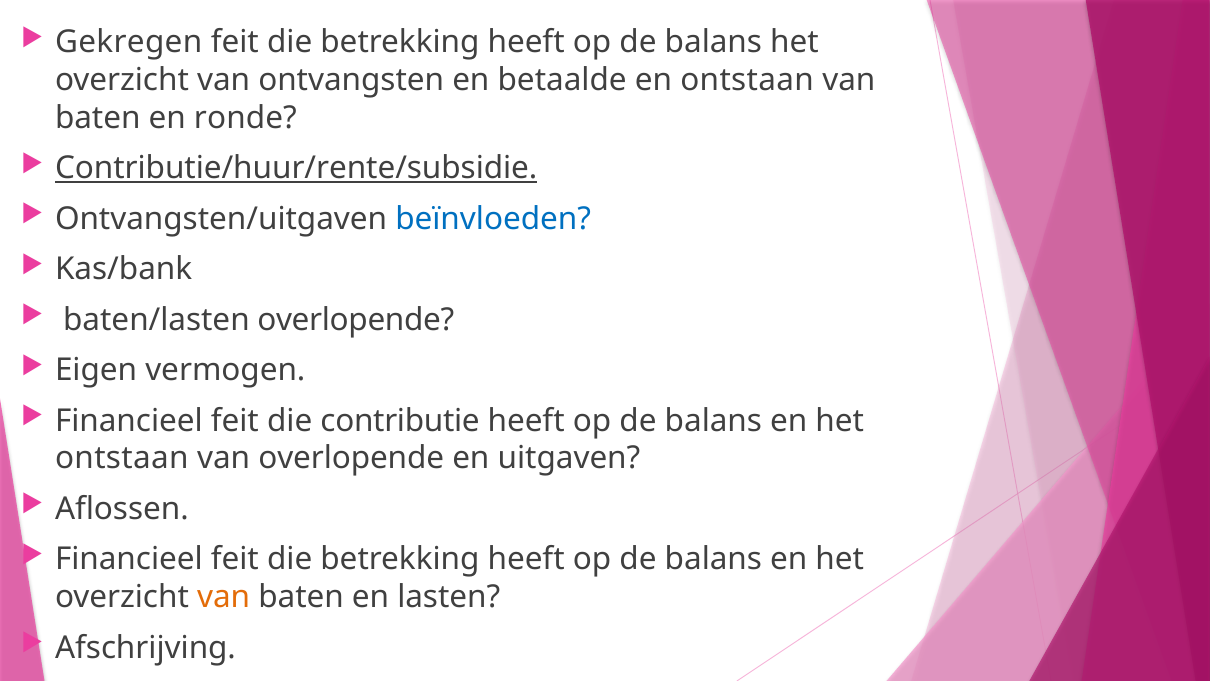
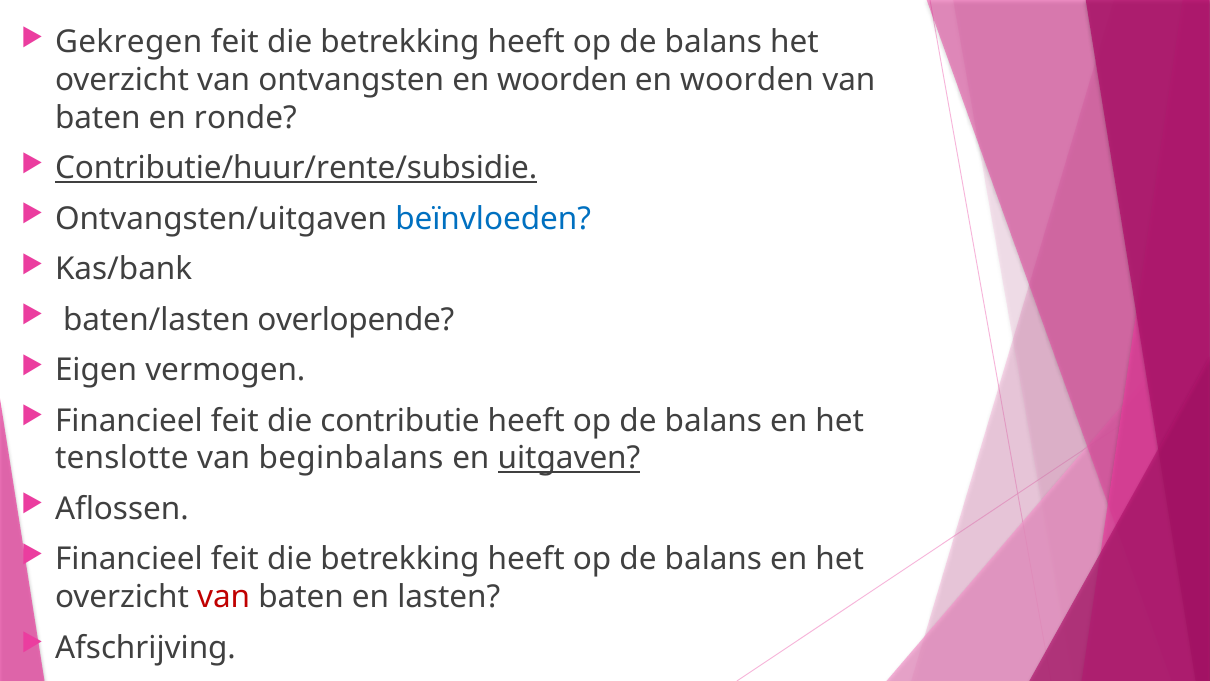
ontvangsten en betaalde: betaalde -> woorden (562, 80)
ontstaan: ontstaan -> woorden (747, 80)
ontstaan: ontstaan -> tenslotte (122, 458)
van overlopende: overlopende -> beginbalans (351, 458)
uitgaven underline: none -> present (569, 458)
van colour: orange -> red (224, 597)
